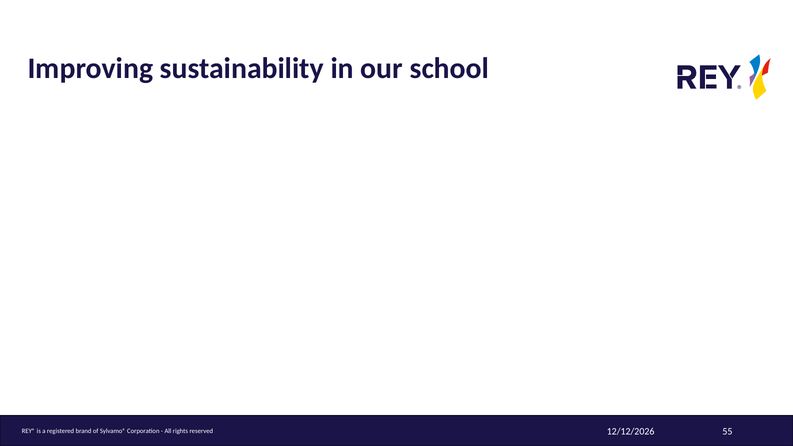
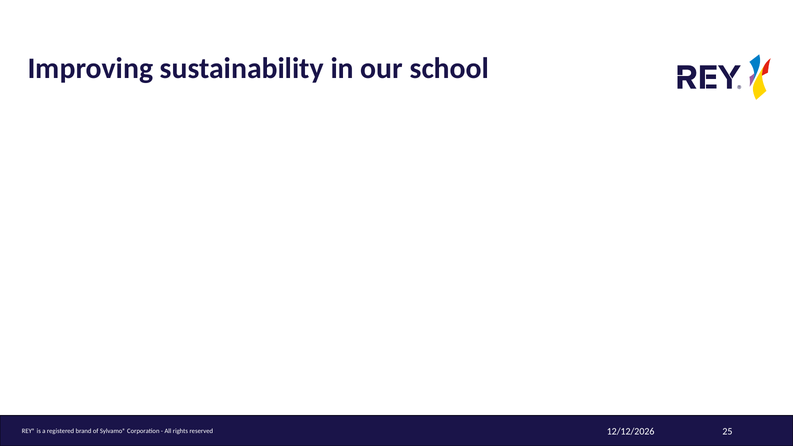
55: 55 -> 25 (727, 431)
